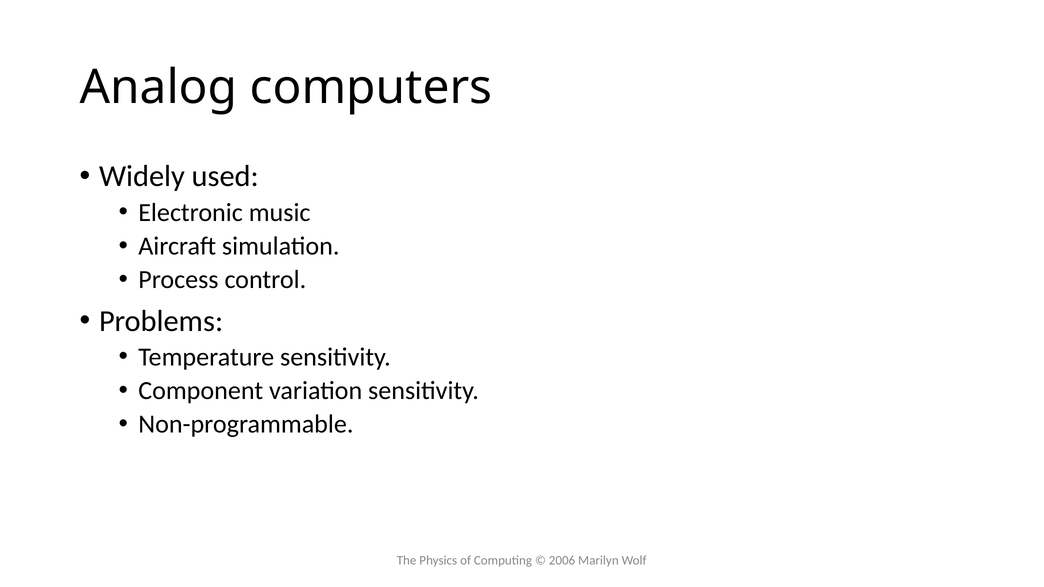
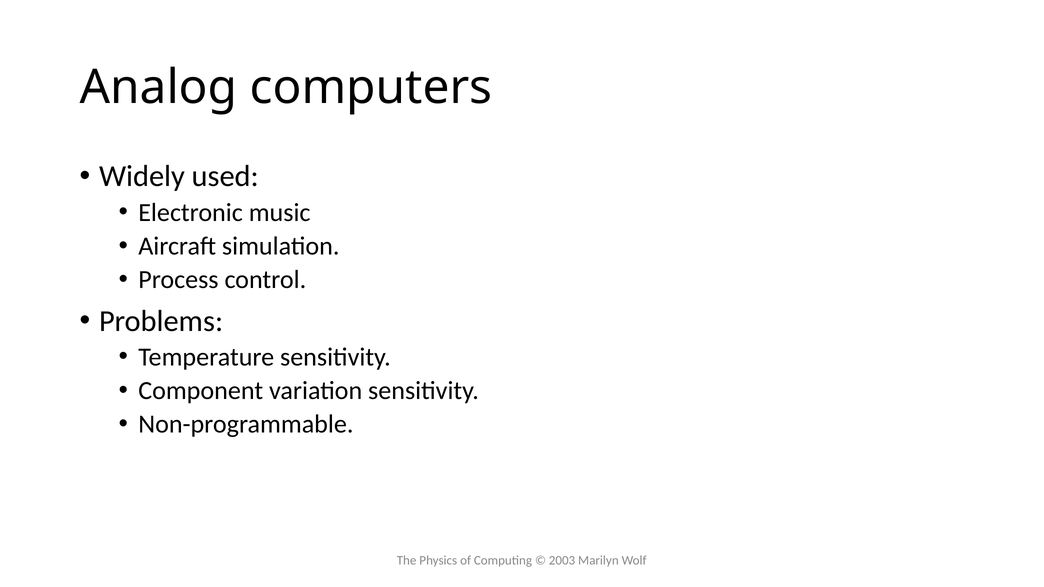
2006: 2006 -> 2003 (562, 561)
